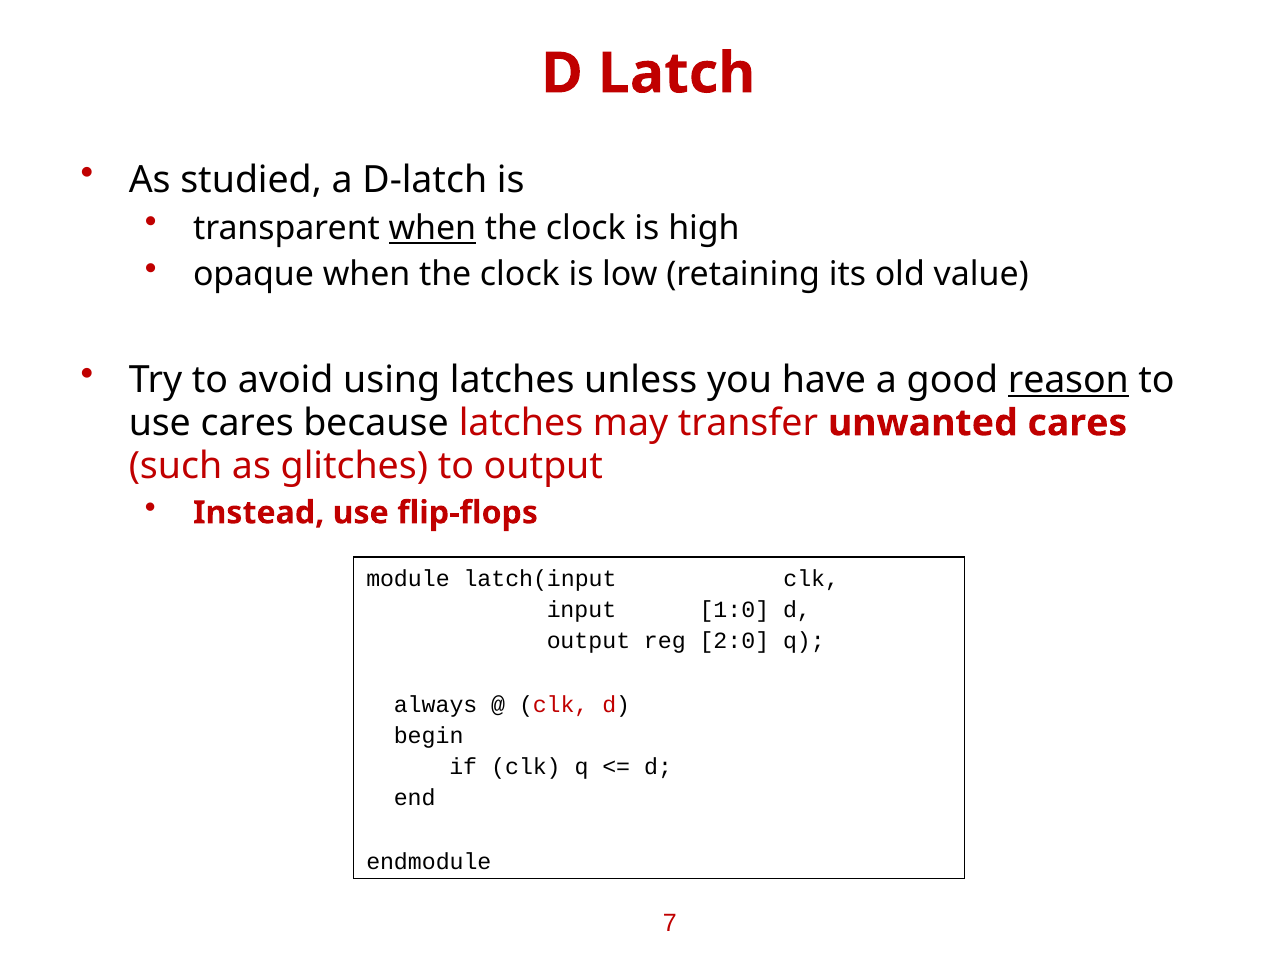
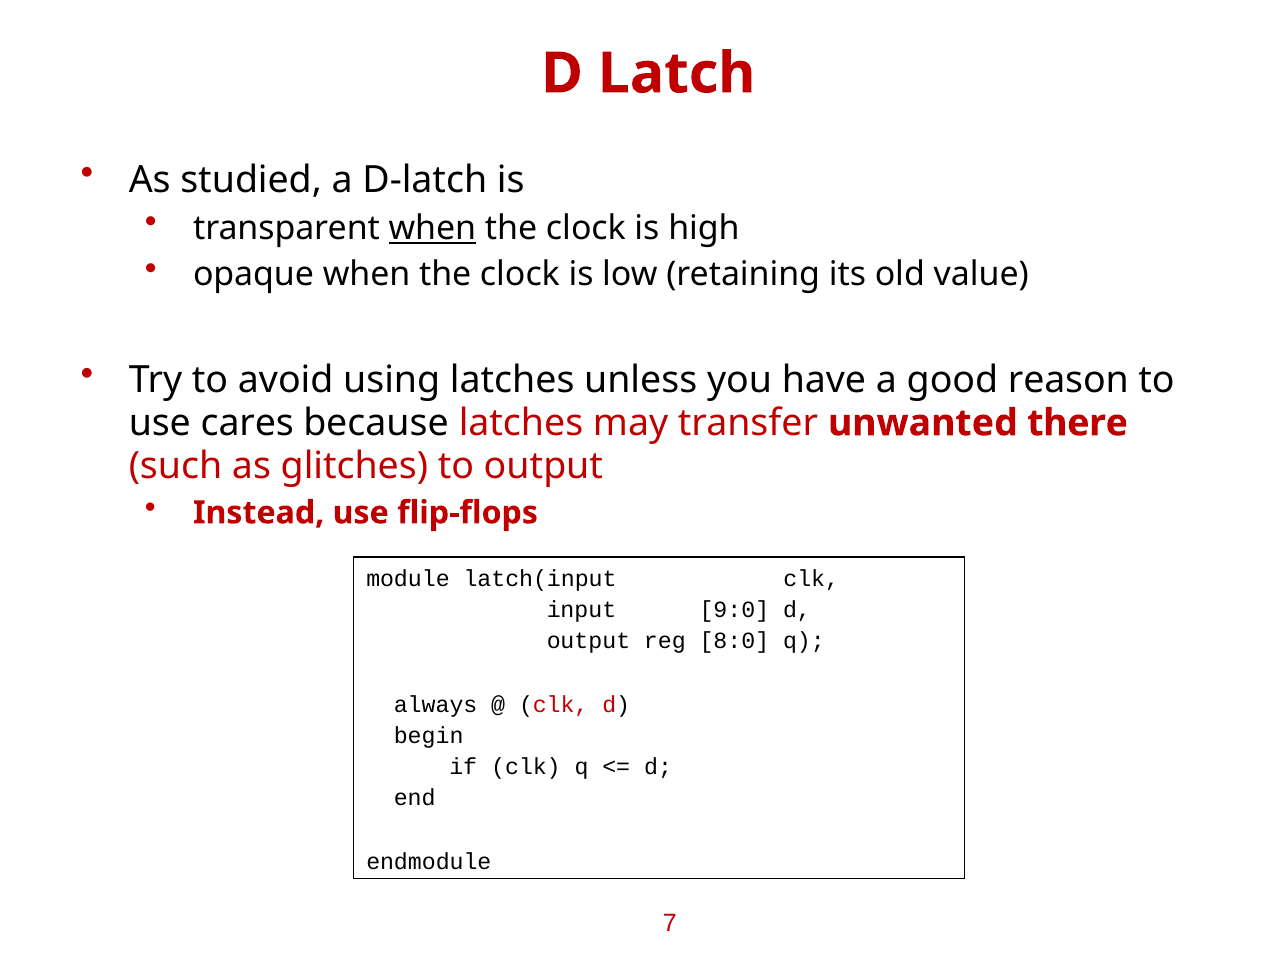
reason underline: present -> none (1068, 380)
unwanted cares: cares -> there (1078, 423)
1:0: 1:0 -> 9:0 (734, 610)
2:0: 2:0 -> 8:0 (734, 641)
